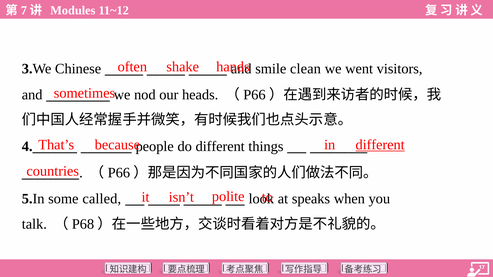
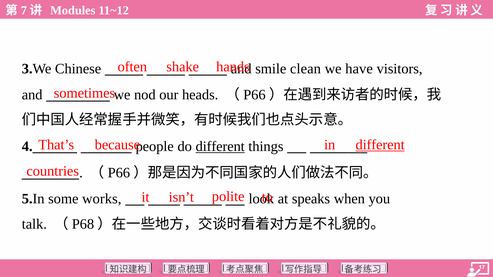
went: went -> have (359, 69)
different underline: none -> present (220, 147)
called: called -> works (102, 199)
